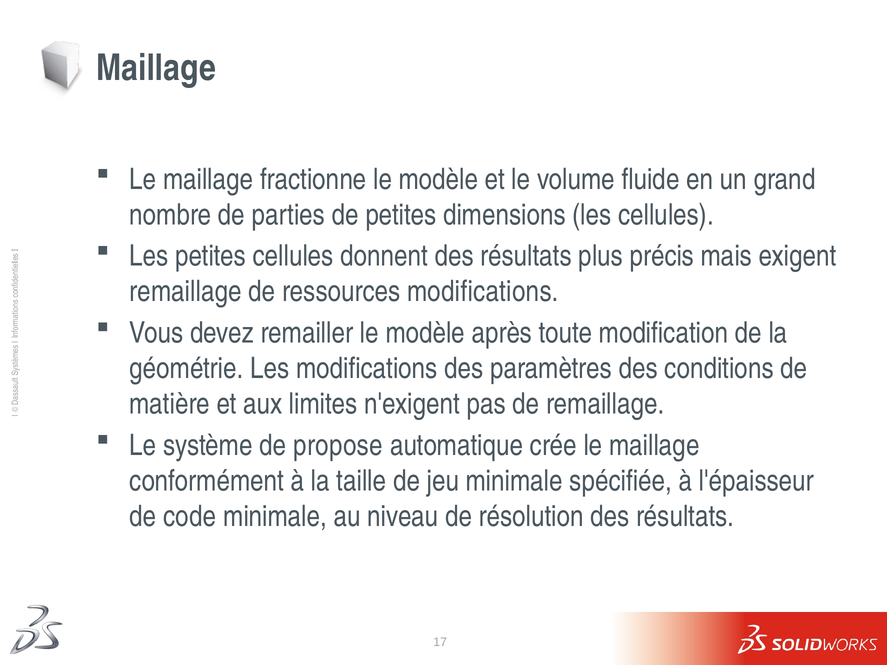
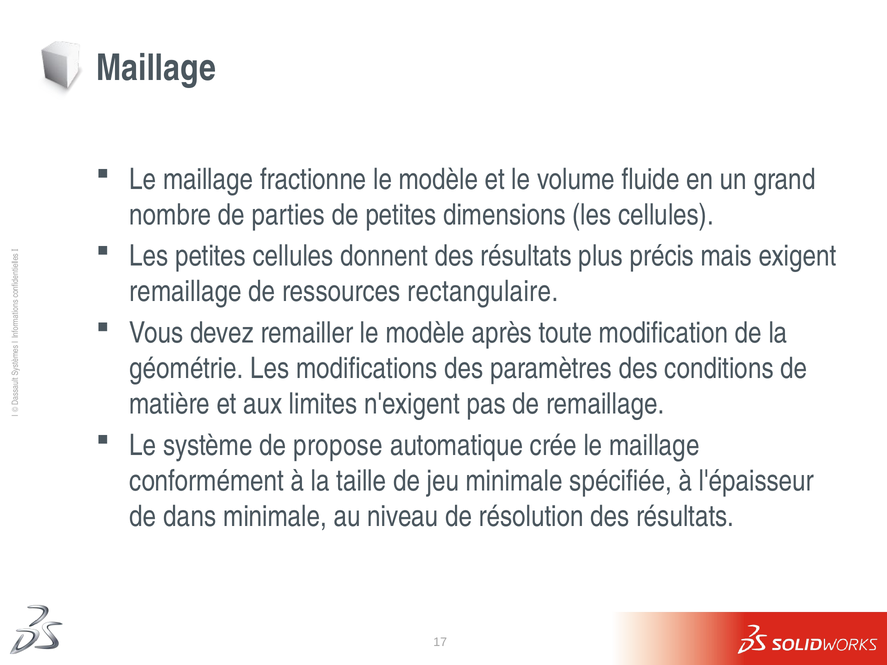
ressources modifications: modifications -> rectangulaire (483, 292)
code: code -> dans (190, 516)
